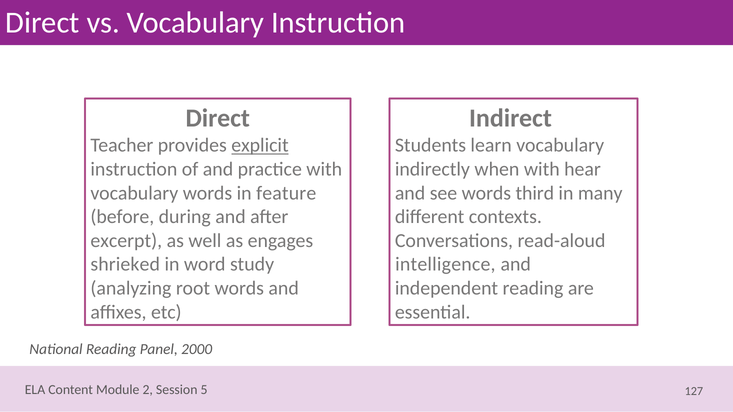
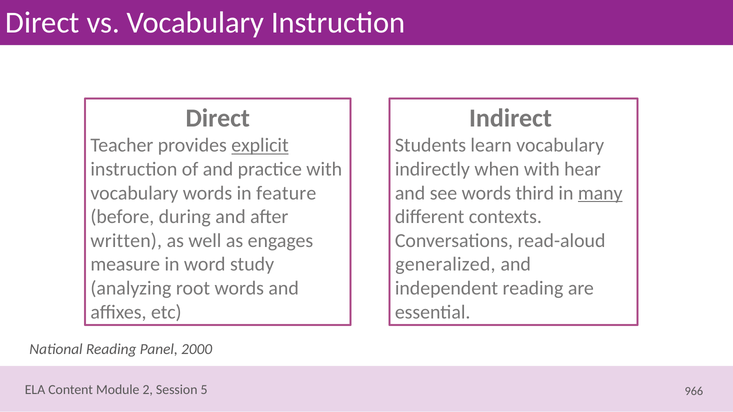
many underline: none -> present (600, 193)
excerpt: excerpt -> written (126, 241)
shrieked: shrieked -> measure (125, 265)
intelligence: intelligence -> generalized (445, 265)
127: 127 -> 966 (694, 391)
